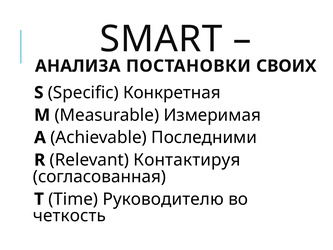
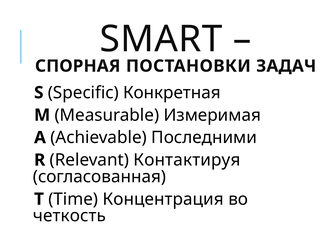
АНАЛИЗА: АНАЛИЗА -> СПОРНАЯ (78, 66)
СВОИХ: СВОИХ -> ЗАДАЧ (286, 66)
Руководителю: Руководителю -> Концентрация (163, 199)
